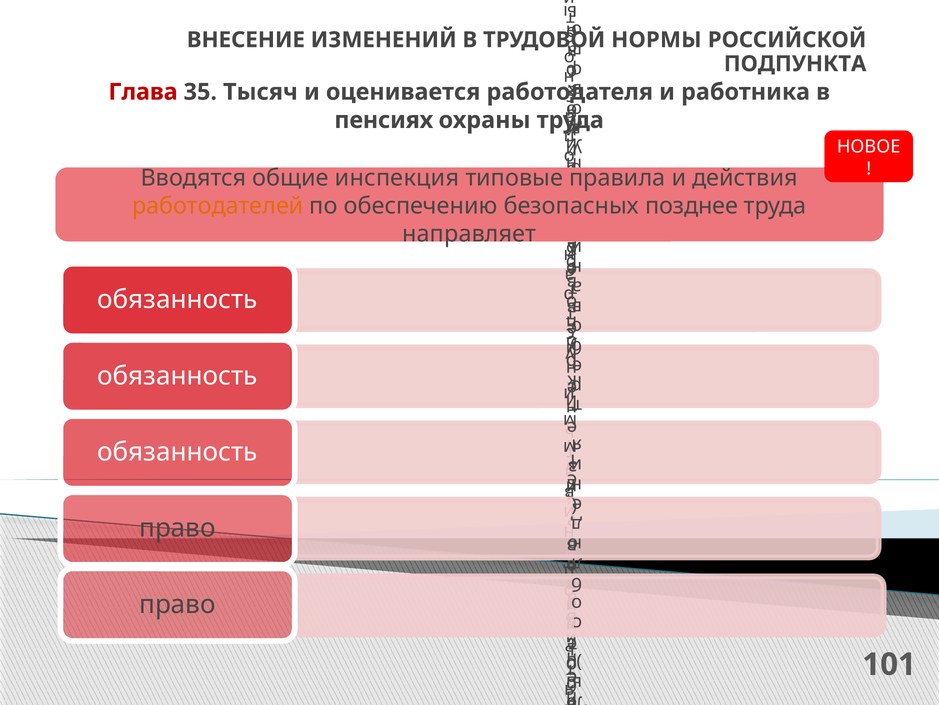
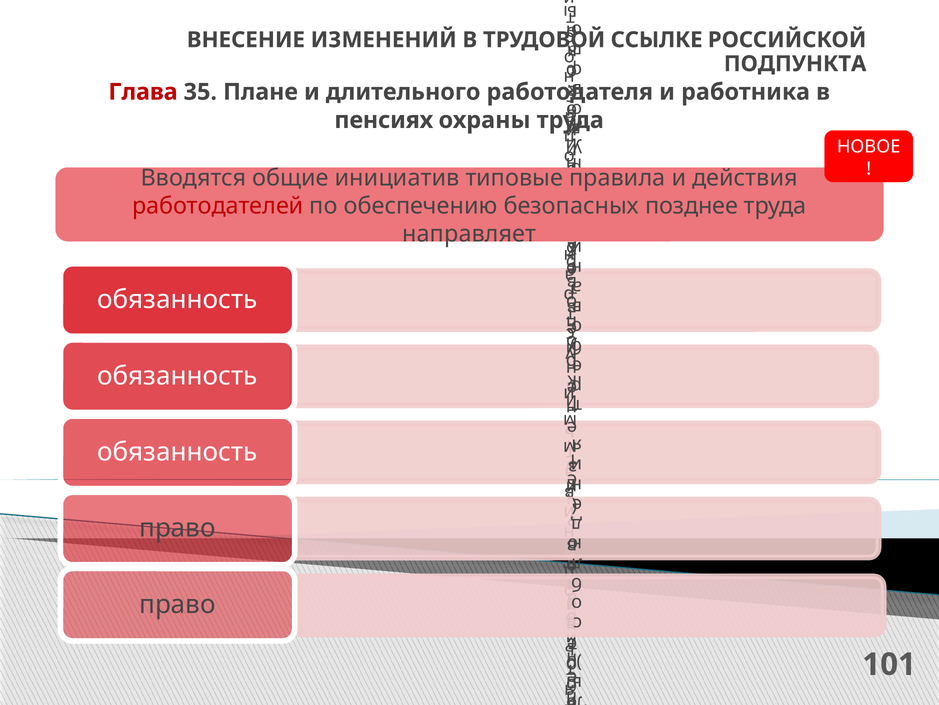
НОРМЫ: НОРМЫ -> ССЫЛКЕ (657, 40)
Тысяч: Тысяч -> Плане (261, 92)
оценивается: оценивается -> длительного (403, 92)
инспекция: инспекция -> инициатив (397, 178)
работодателей colour: orange -> red (218, 206)
